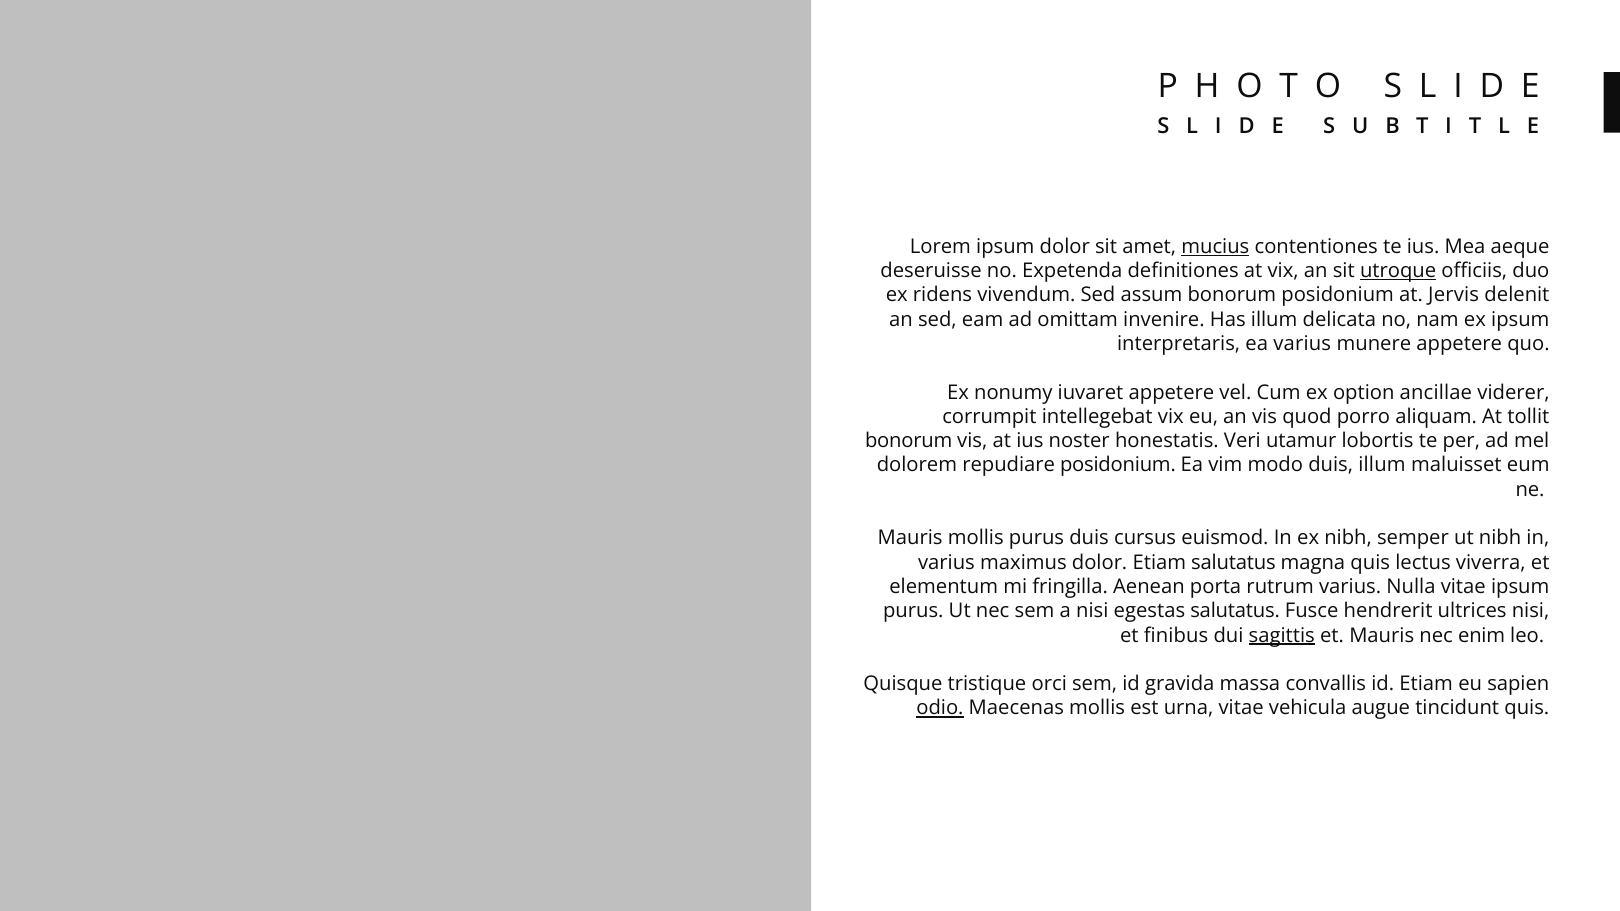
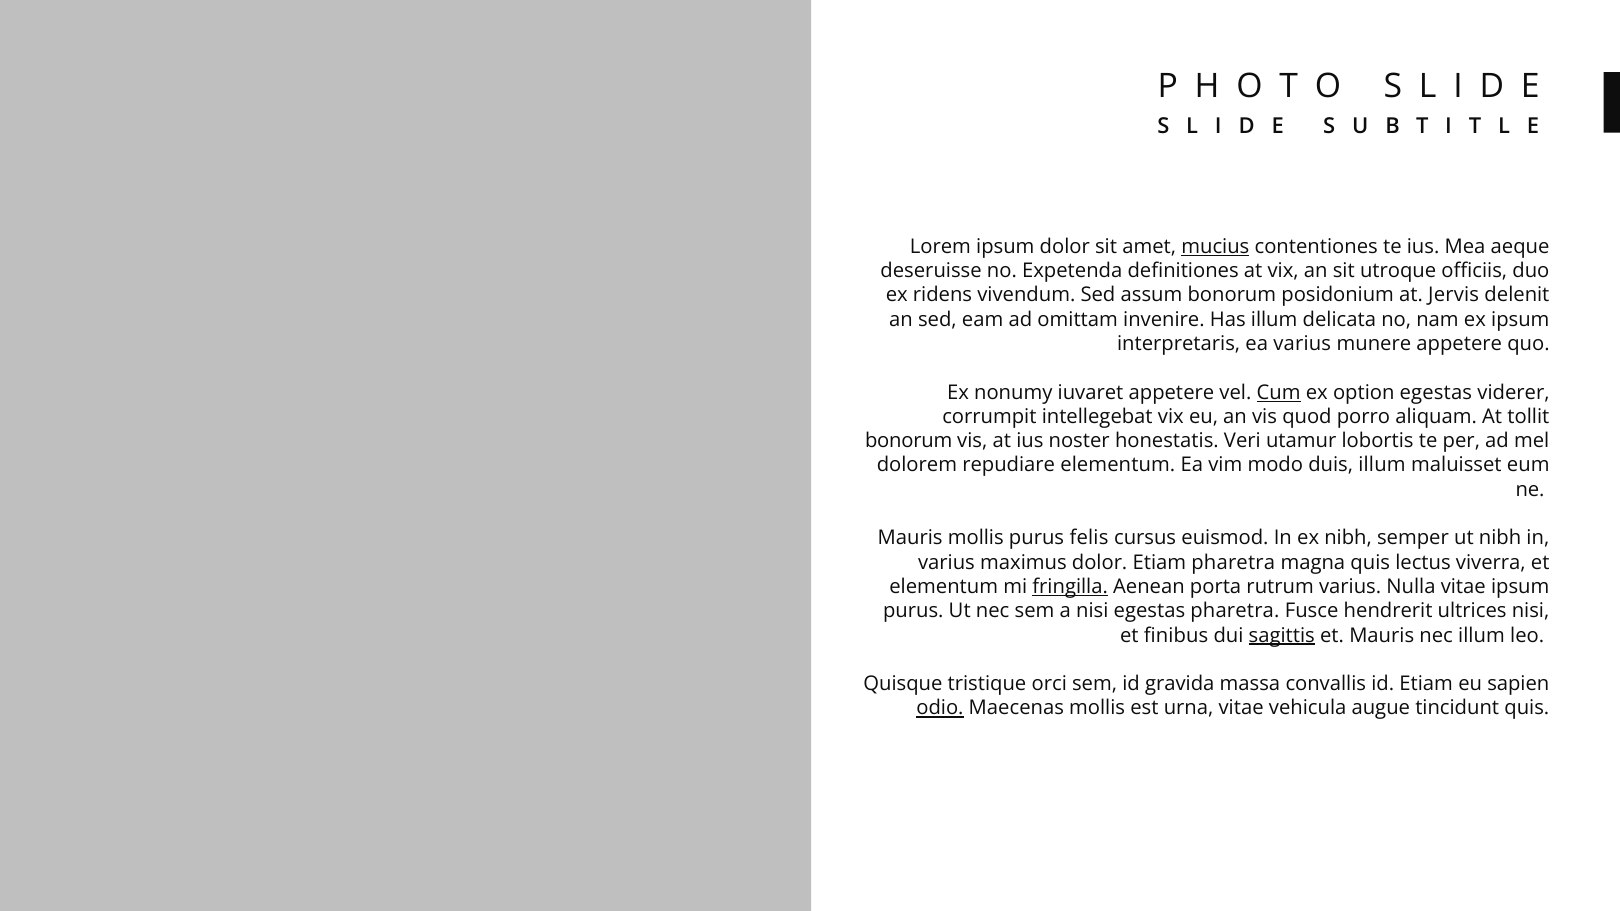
utroque underline: present -> none (1398, 271)
Cum underline: none -> present (1279, 393)
option ancillae: ancillae -> egestas (1436, 393)
repudiare posidonium: posidonium -> elementum (1118, 465)
purus duis: duis -> felis (1089, 538)
Etiam salutatus: salutatus -> pharetra (1233, 563)
fringilla underline: none -> present (1070, 587)
egestas salutatus: salutatus -> pharetra (1235, 611)
nec enim: enim -> illum (1481, 636)
